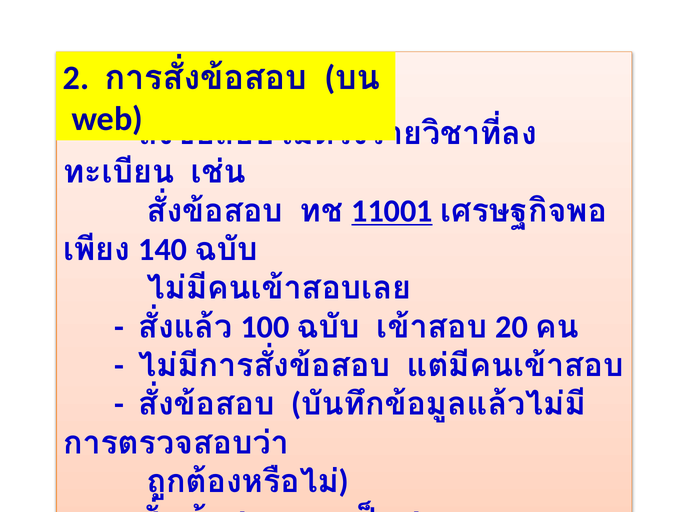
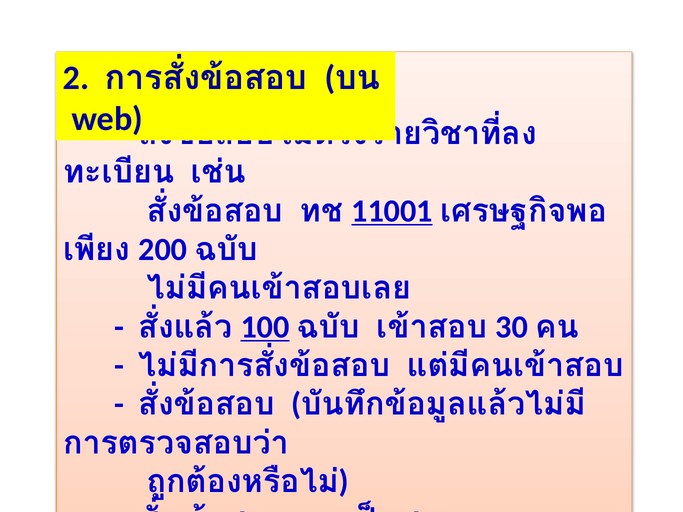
140: 140 -> 200 (163, 250)
100 underline: none -> present (265, 327)
20: 20 -> 30 (512, 327)
